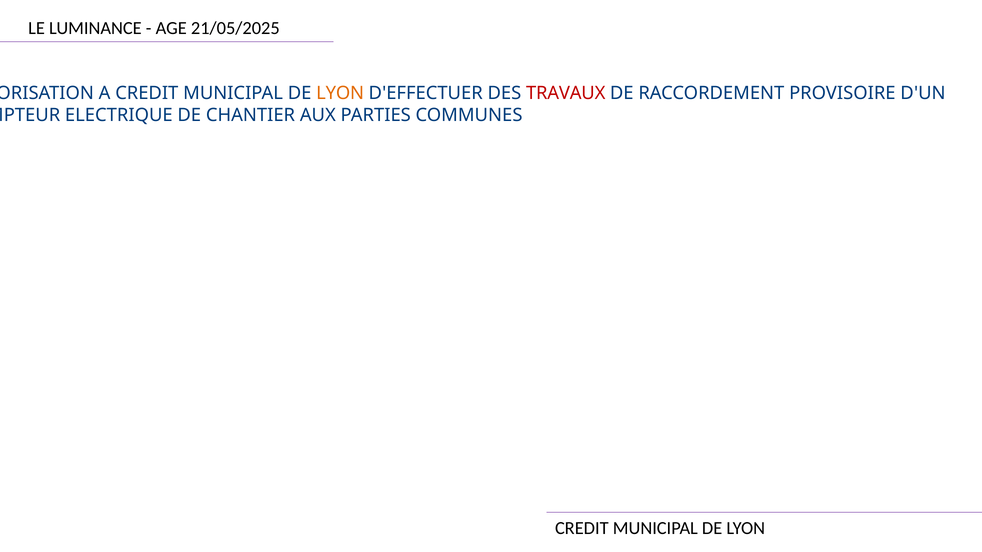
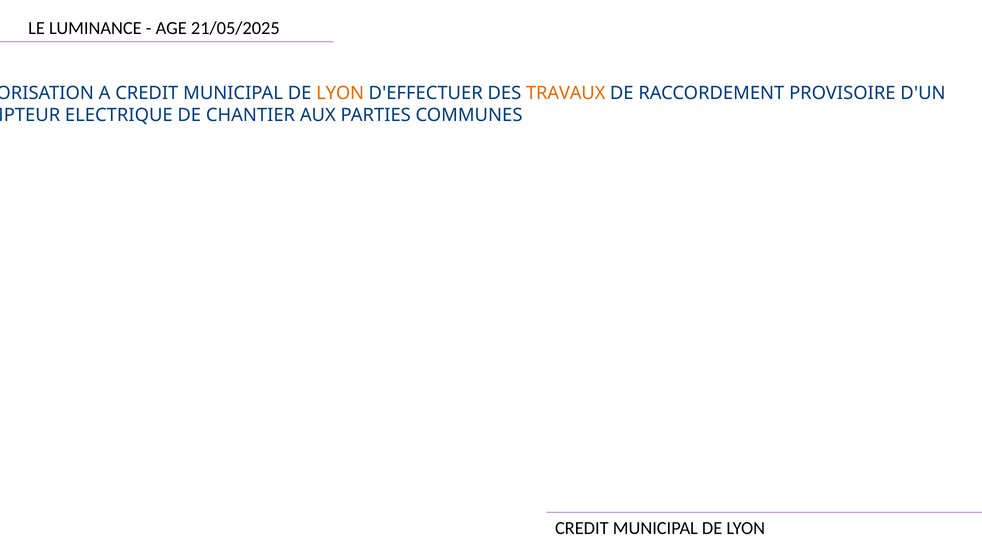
TRAVAUX colour: red -> orange (566, 93)
